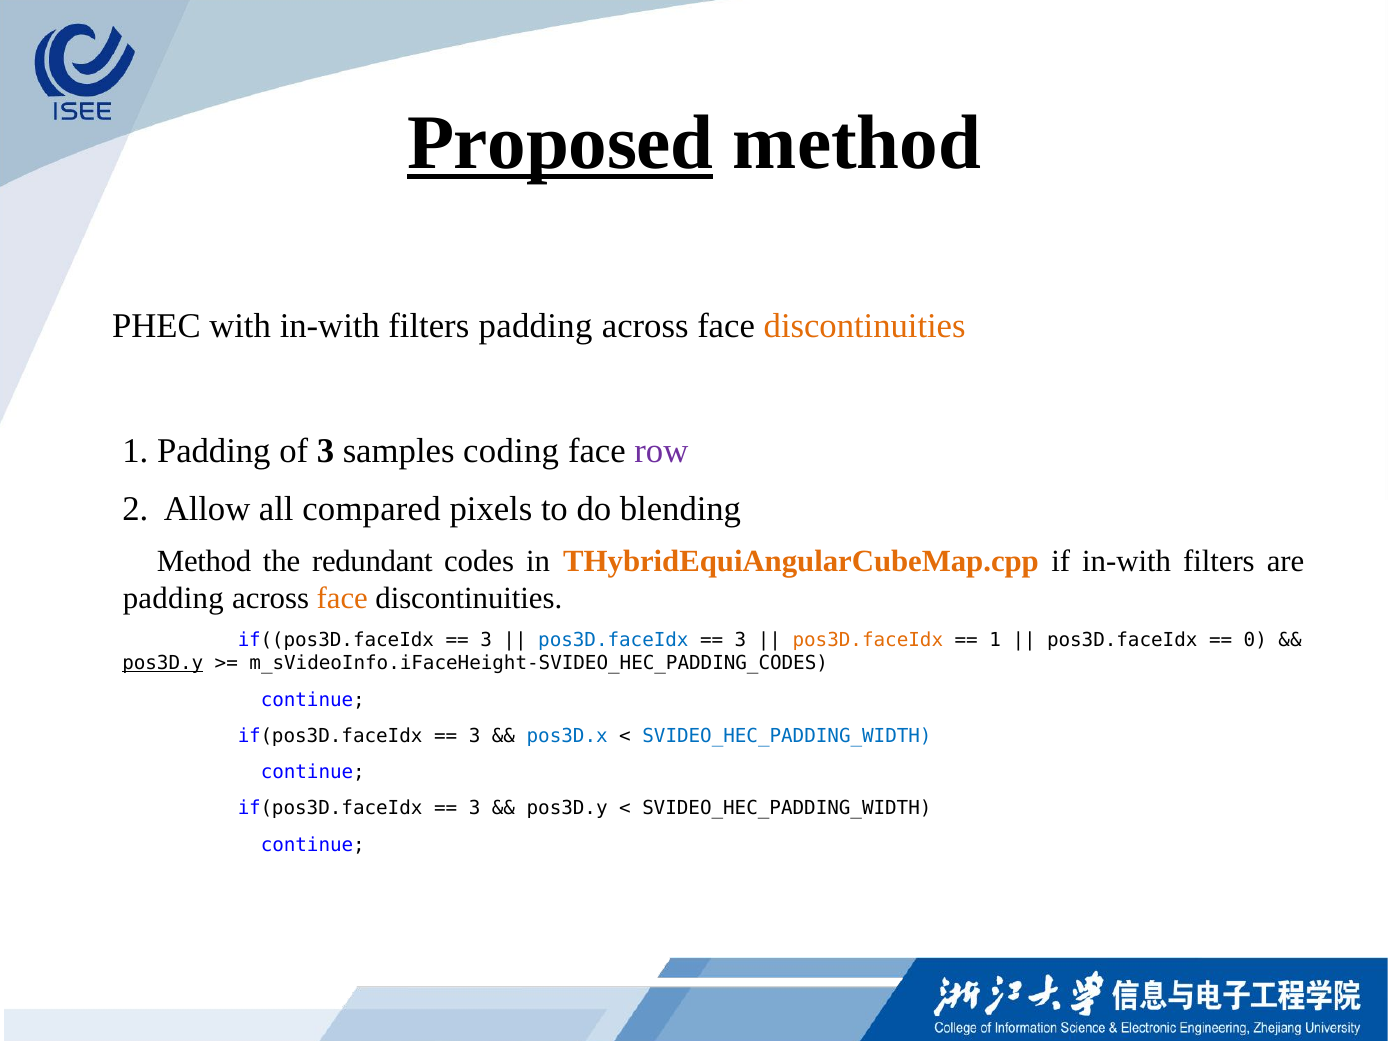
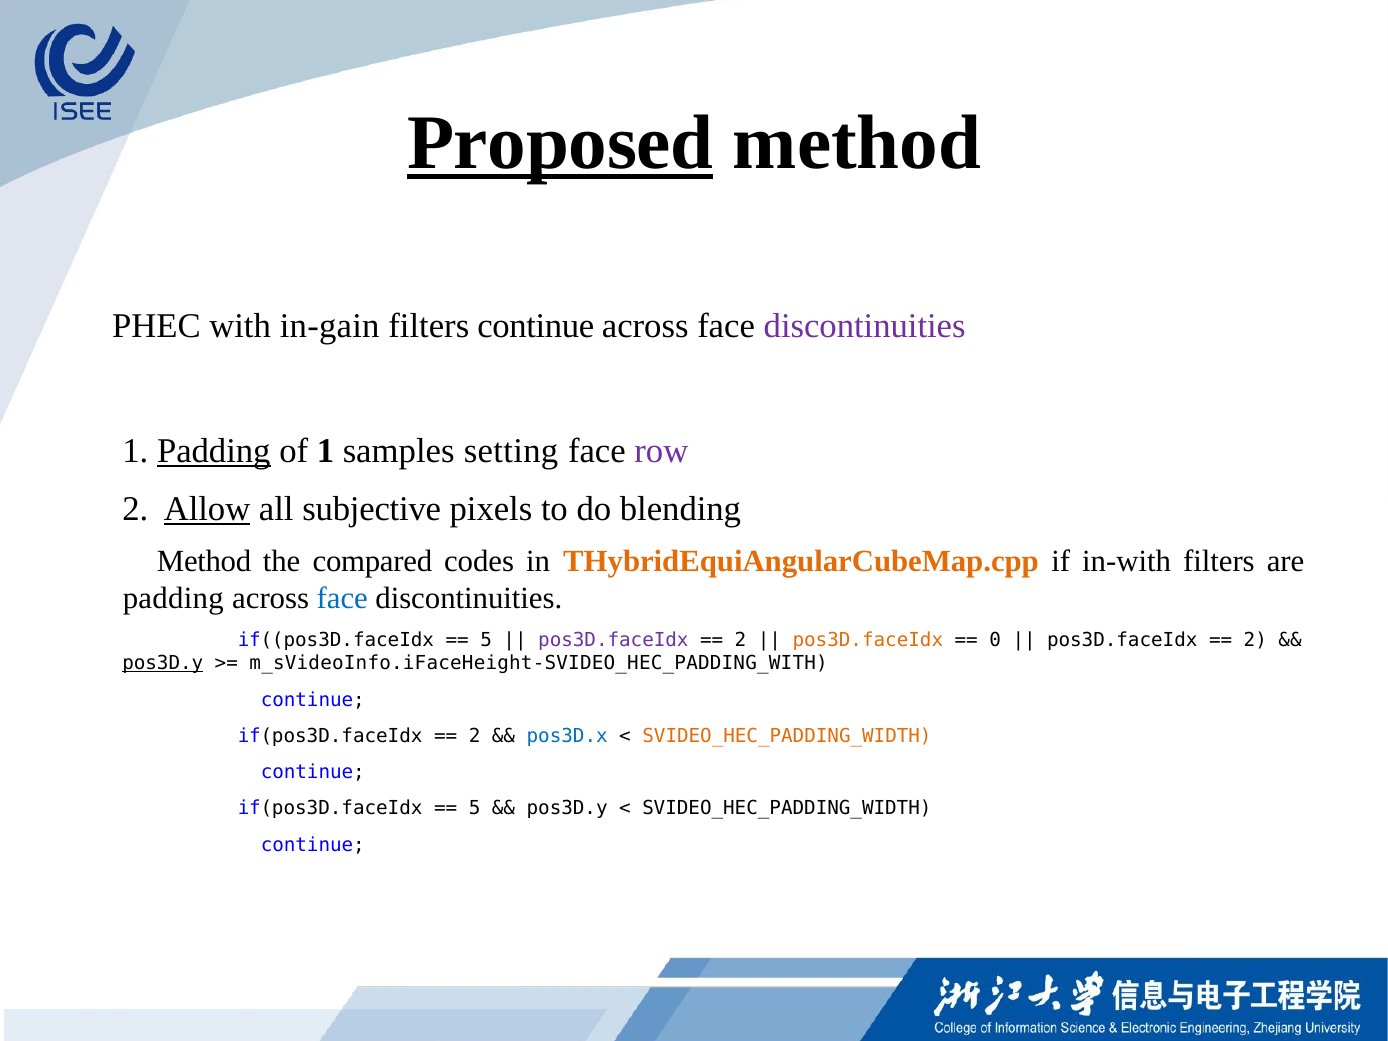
with in-with: in-with -> in-gain (330, 326)
filters padding: padding -> continue (536, 326)
discontinuities colour: orange -> purple (865, 326)
Padding underline: none -> present (214, 451)
of 3: 3 -> 1 (326, 451)
coding: coding -> setting (511, 451)
Allow underline: none -> present (207, 509)
compared: compared -> subjective (372, 509)
redundant: redundant -> compared (372, 561)
face colour: orange -> blue (342, 598)
3: 3 -> 5 (486, 640)
pos3D.faceIdx colour: blue -> purple (613, 640)
3: 3 -> 2 (741, 640)
1: 1 -> 0 (995, 640)
0: 0 -> 2 (1255, 640)
m_sVideoInfo.iFaceHeight-SVIDEO_HEC_PADDING_CODES: m_sVideoInfo.iFaceHeight-SVIDEO_HEC_PADDING_CODES -> m_sVideoInfo.iFaceHeight-SVIDEO_HEC_PADDING_WITH (539, 663)
3: 3 -> 2 (475, 736)
SVIDEO_HEC_PADDING_WIDTH colour: blue -> orange (787, 736)
3: 3 -> 5 (475, 809)
